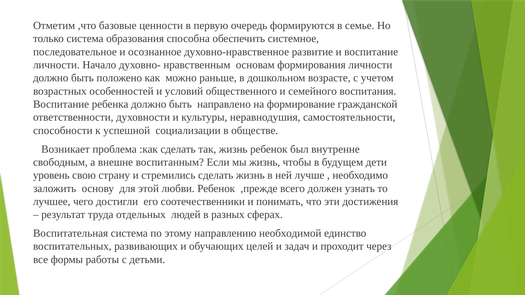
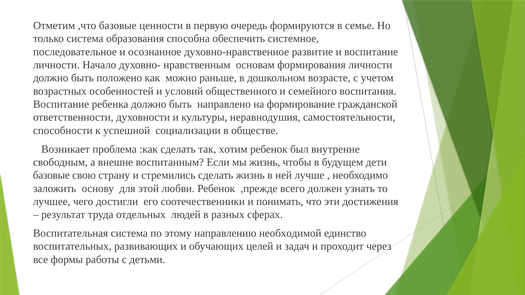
так жизнь: жизнь -> хотим (233, 149)
уровень: уровень -> базовые (51, 175)
